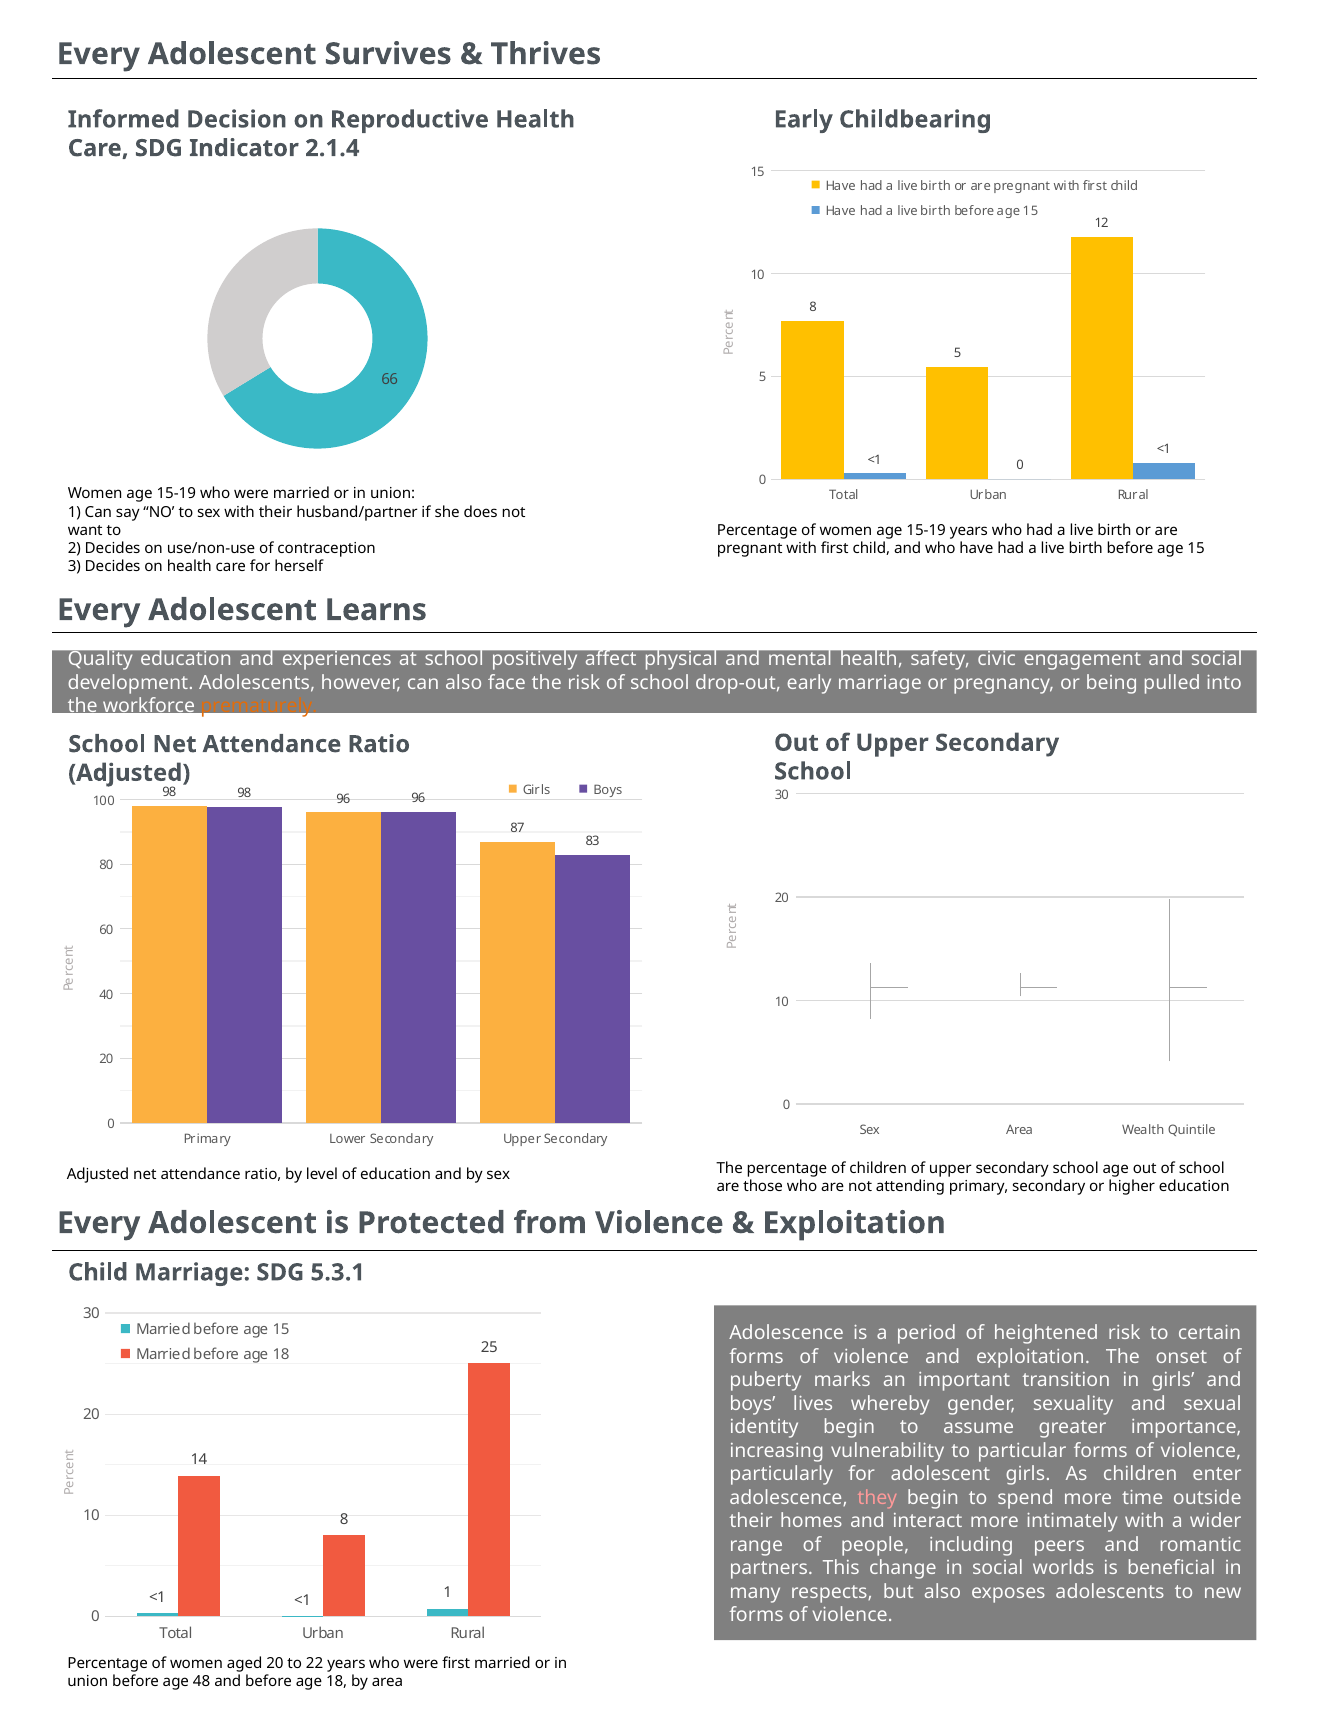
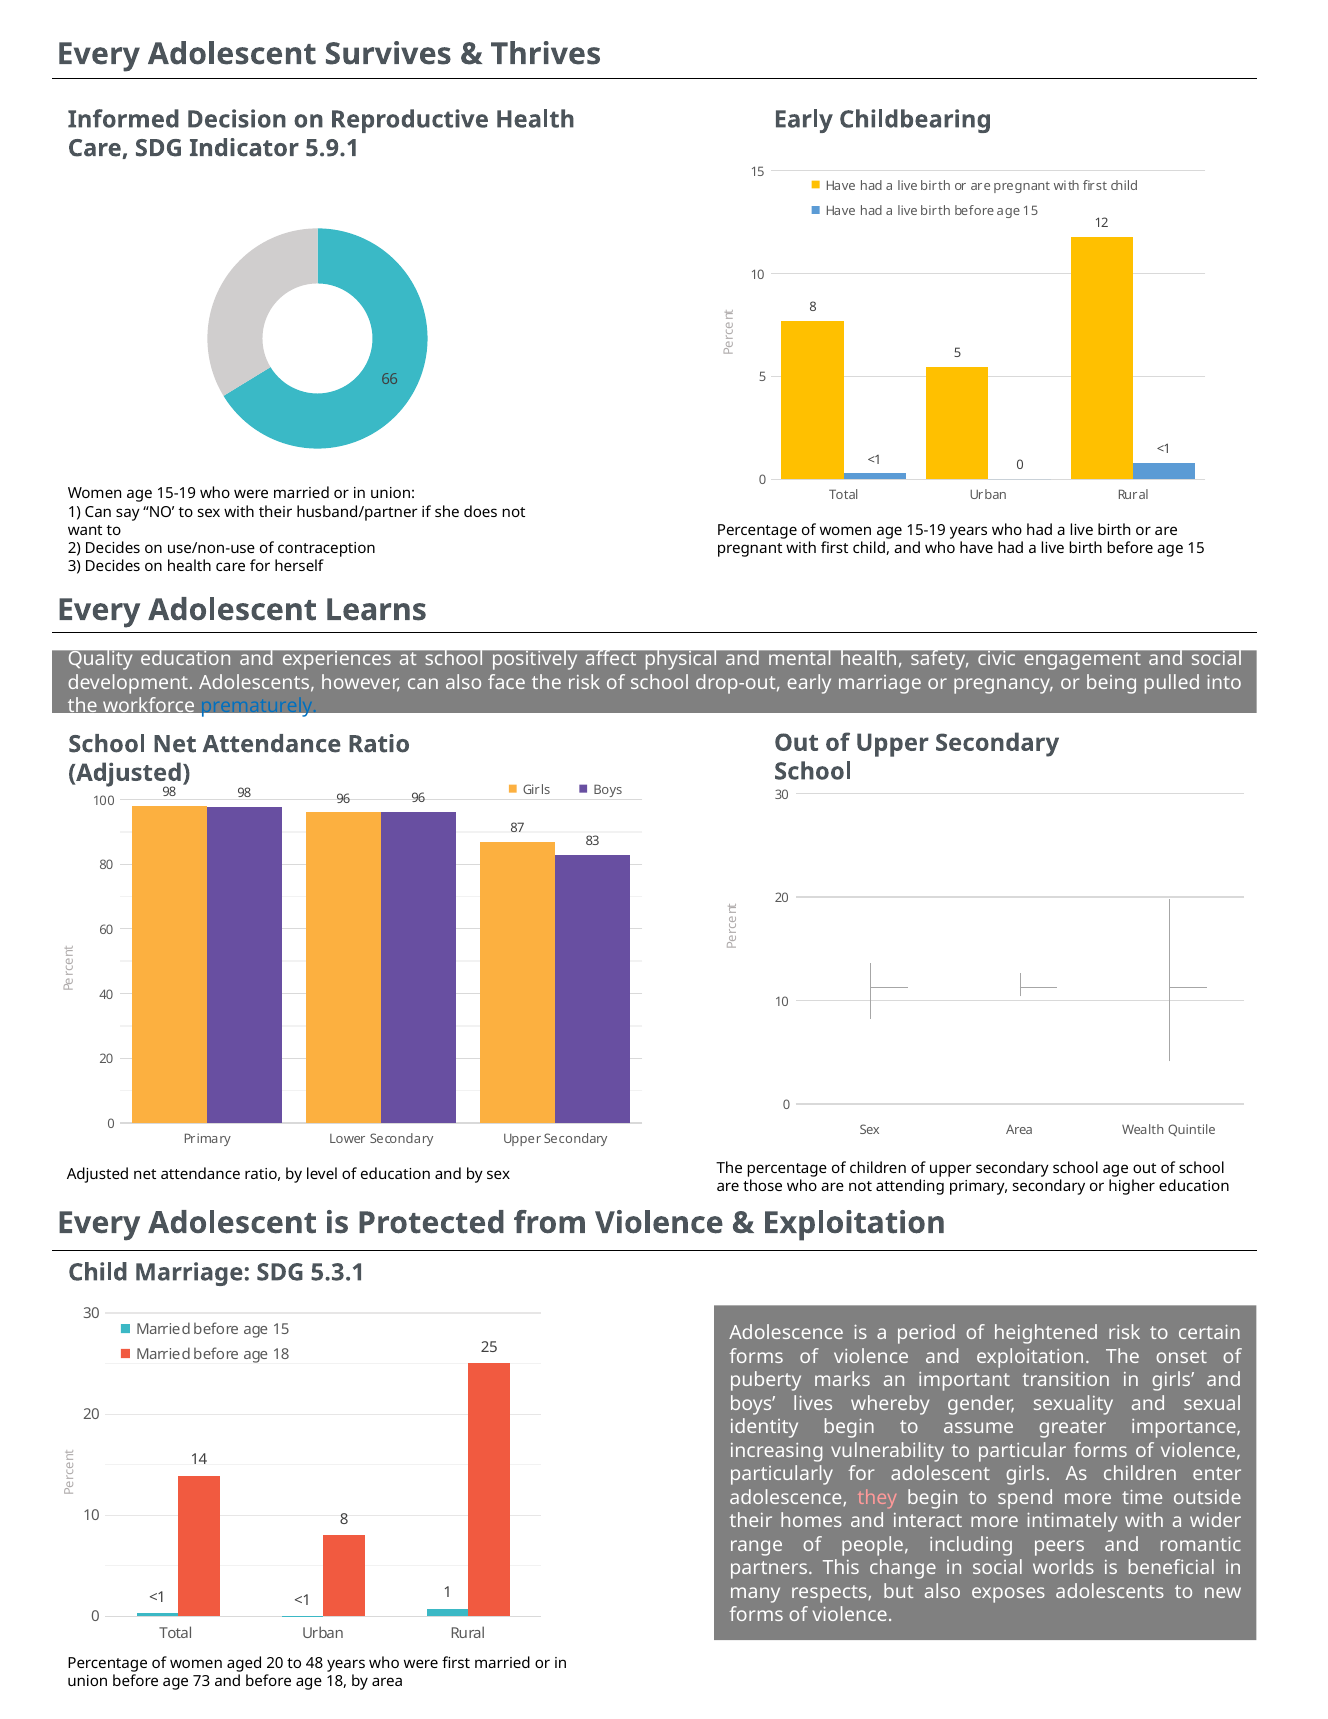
2.1.4: 2.1.4 -> 5.9.1 (332, 148)
prematurely colour: orange -> blue (259, 706)
22: 22 -> 48 (315, 1663)
48: 48 -> 73 (202, 1681)
